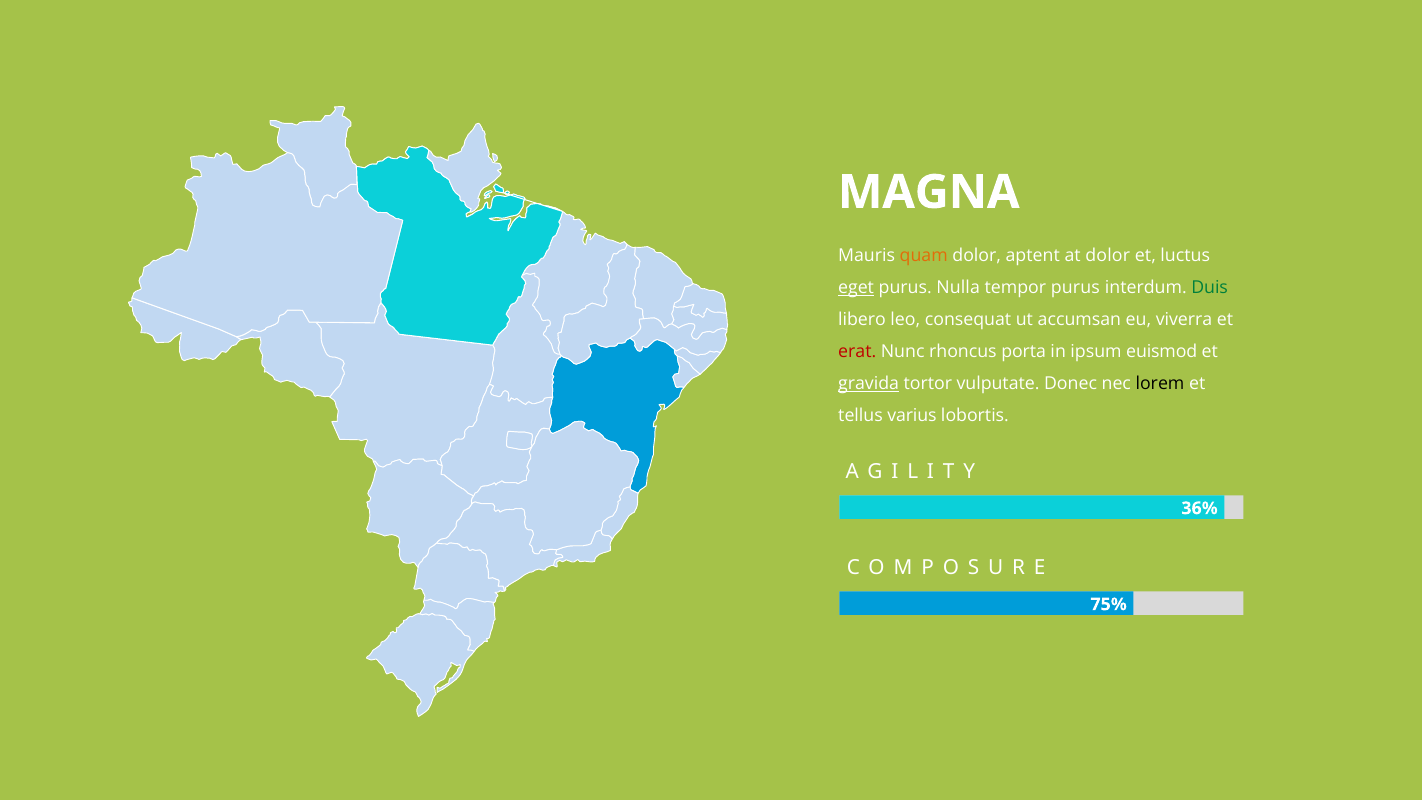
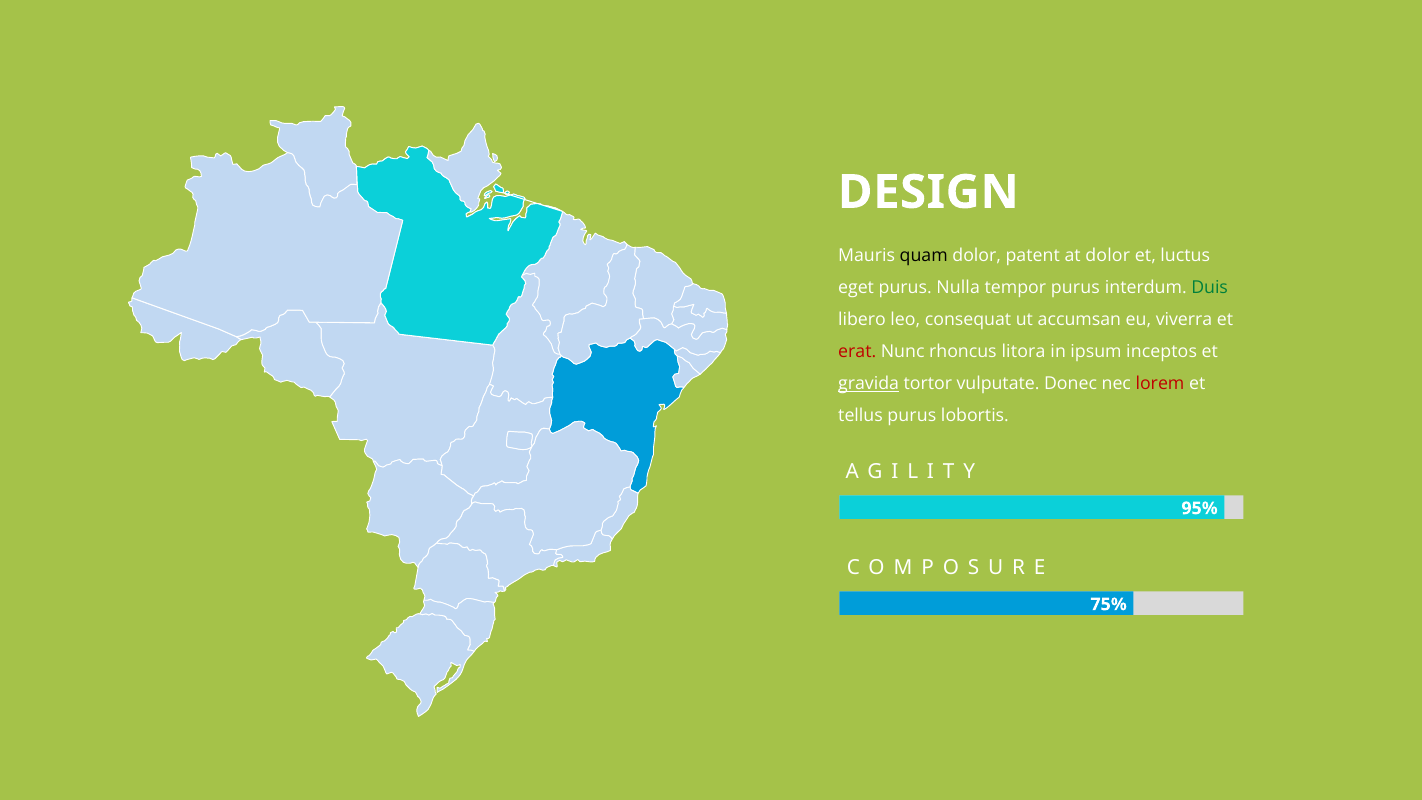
MAGNA: MAGNA -> DESIGN (928, 192)
quam colour: orange -> black (924, 256)
aptent: aptent -> patent (1033, 256)
eget underline: present -> none (856, 288)
porta: porta -> litora (1023, 352)
euismod: euismod -> inceptos (1162, 352)
lorem colour: black -> red (1160, 384)
tellus varius: varius -> purus (912, 416)
36%: 36% -> 95% (1200, 508)
